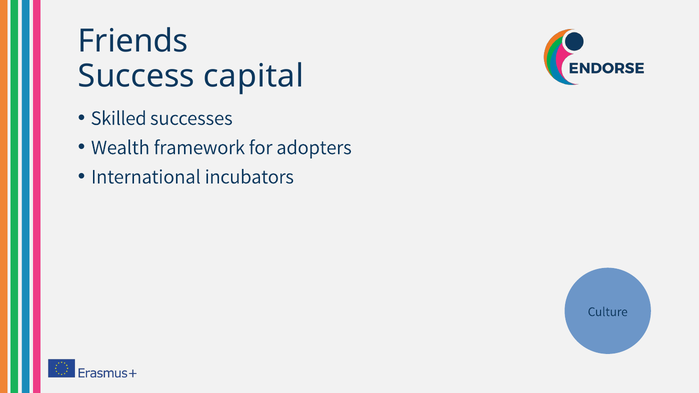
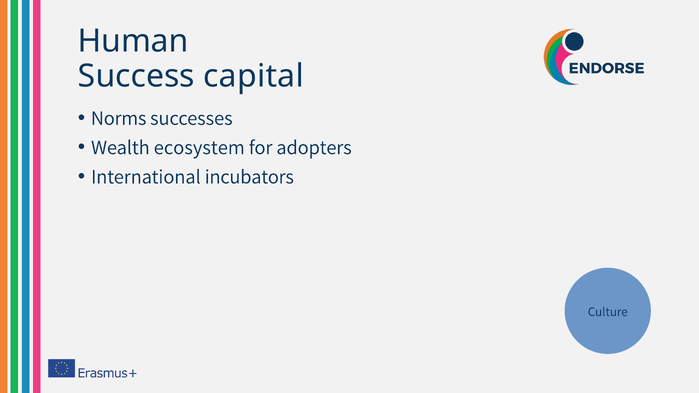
Friends: Friends -> Human (133, 41)
Skilled: Skilled -> Norms (119, 118)
framework: framework -> ecosystem (199, 147)
